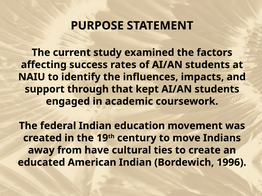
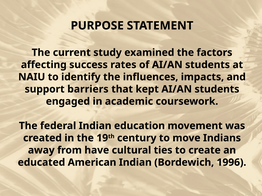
through: through -> barriers (88, 89)
